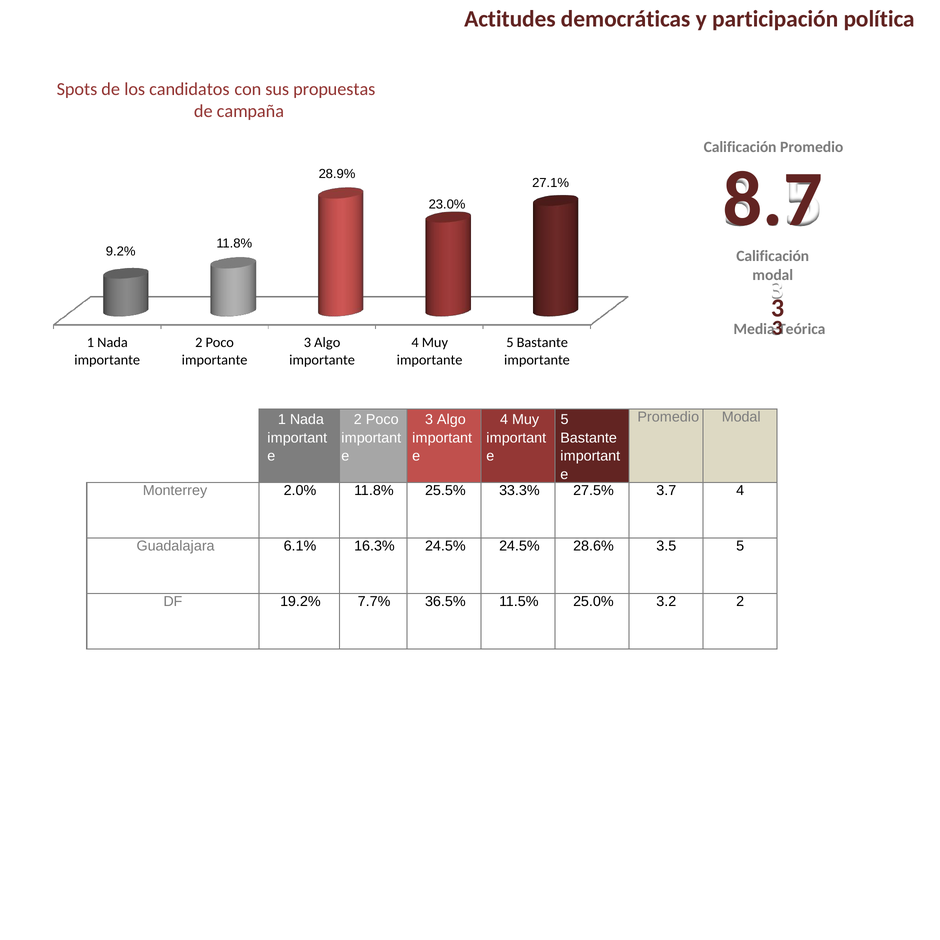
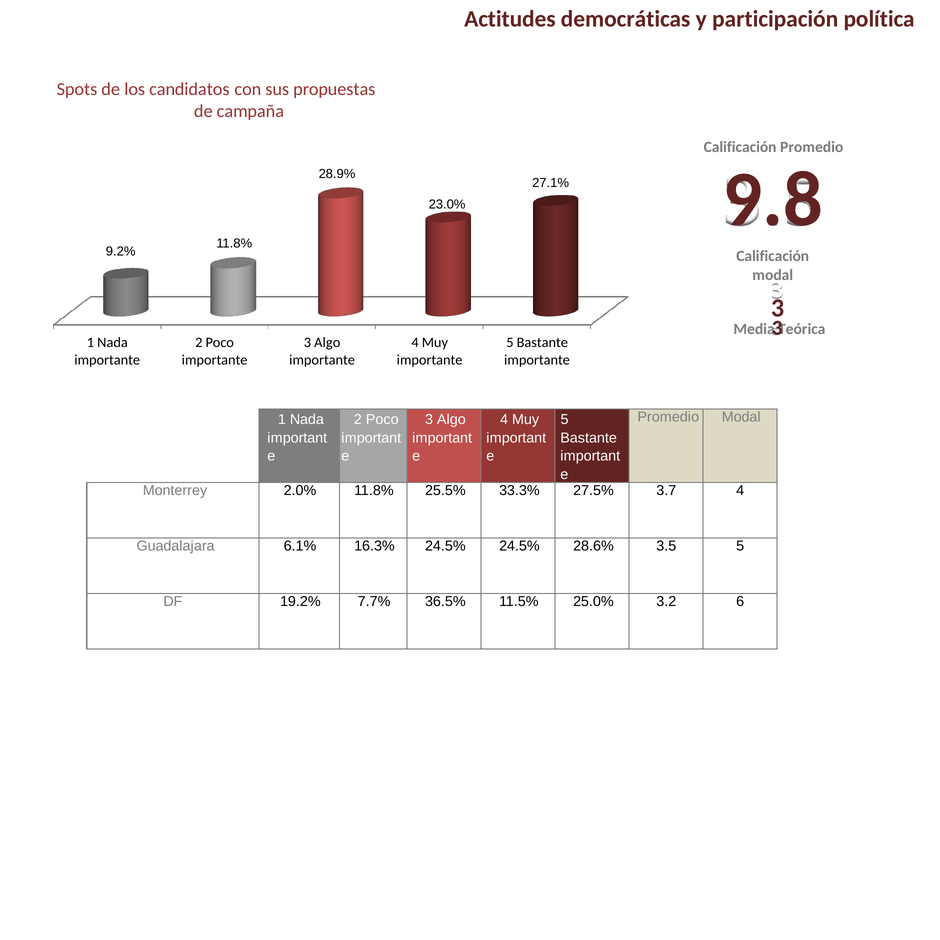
8.7: 8.7 -> 9.8 (773, 199)
3.2 2: 2 -> 6 (740, 602)
